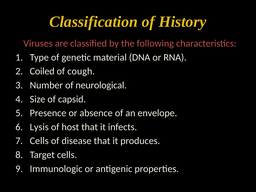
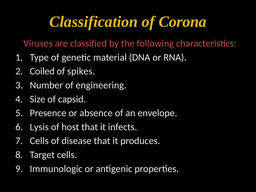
History: History -> Corona (183, 22)
cough: cough -> spikes (81, 71)
neurological: neurological -> engineering (101, 85)
